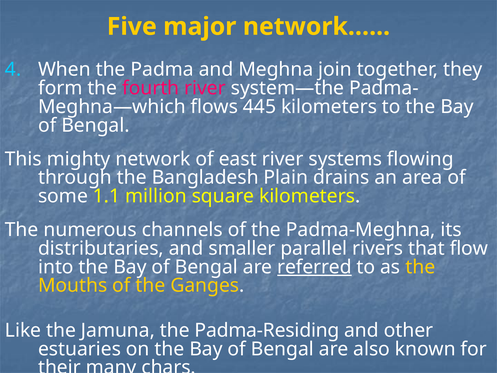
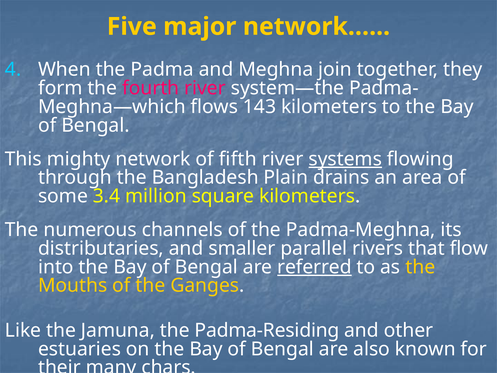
445: 445 -> 143 (260, 107)
east: east -> fifth (238, 159)
systems underline: none -> present (345, 159)
1.1: 1.1 -> 3.4 (107, 196)
